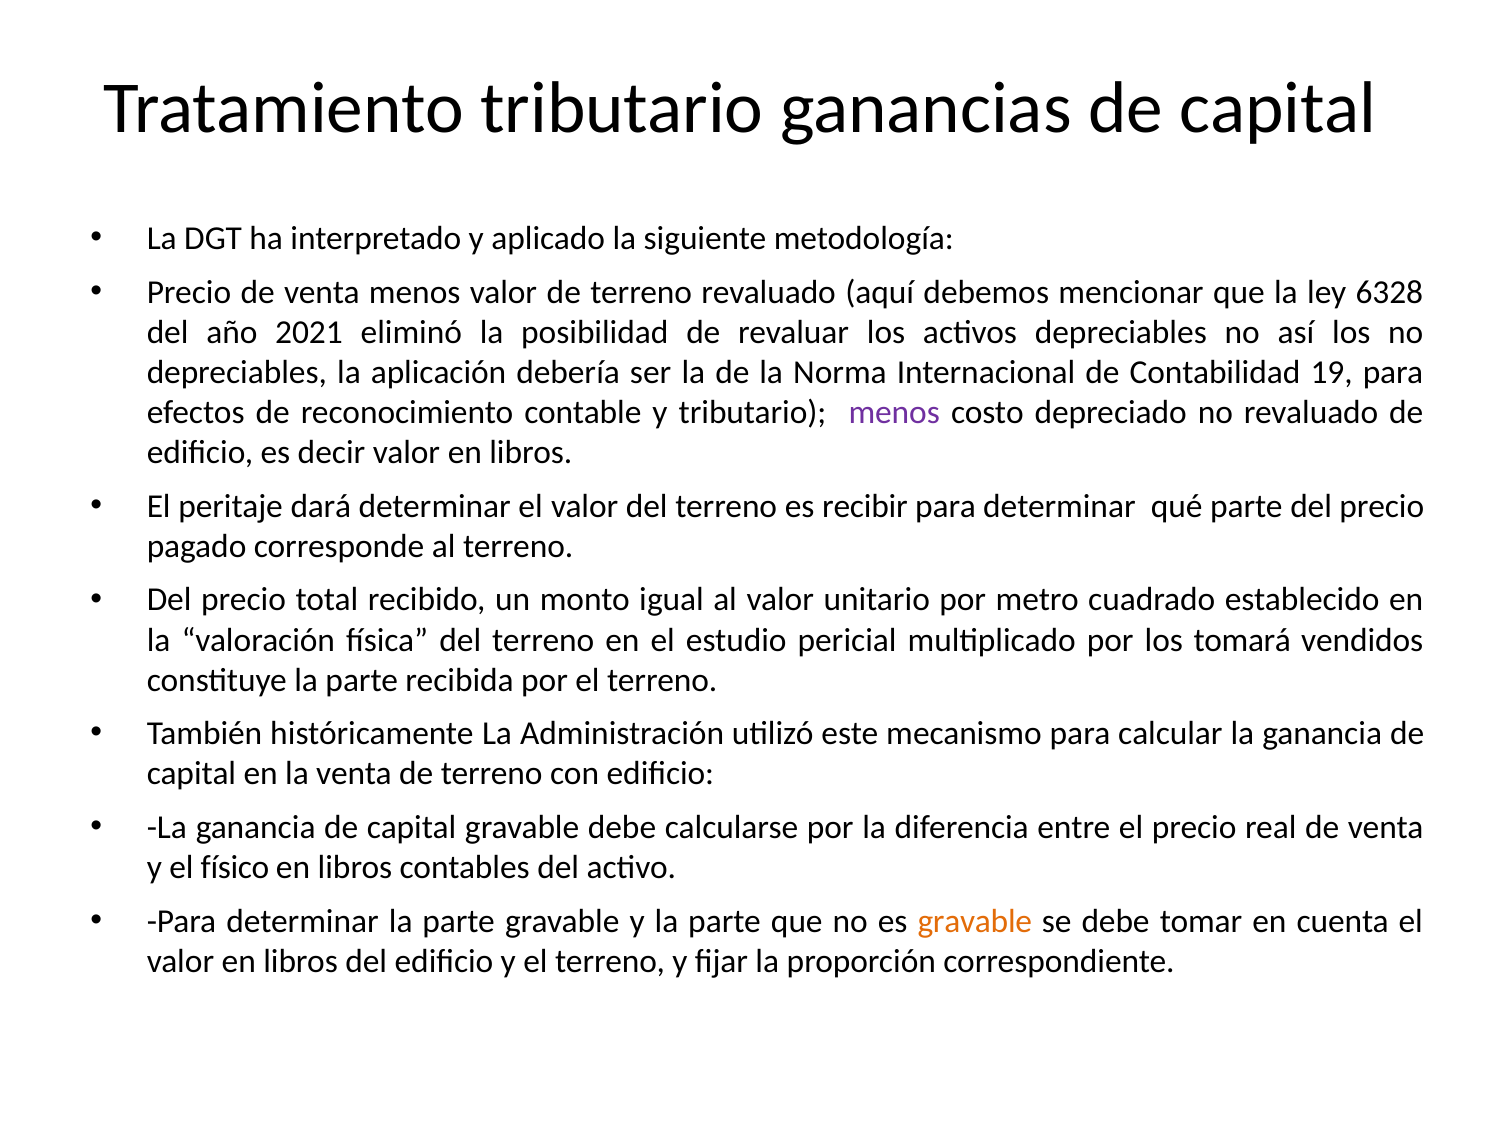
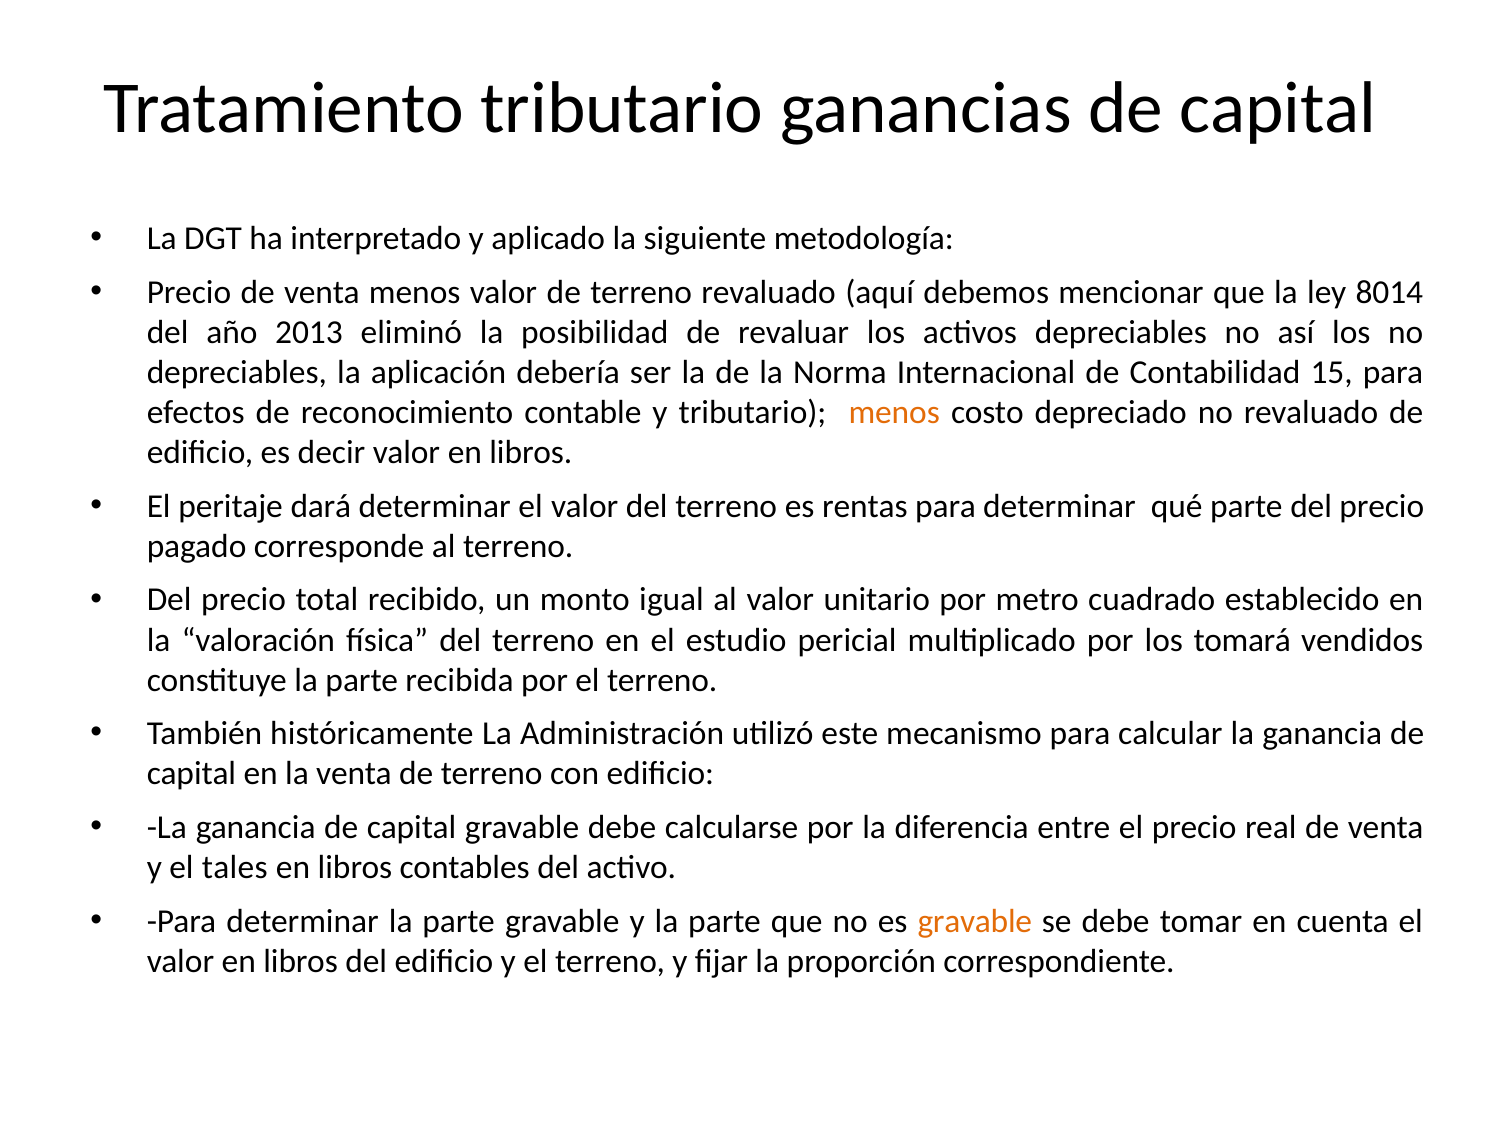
6328: 6328 -> 8014 (1389, 292)
2021: 2021 -> 2013 (309, 333)
19: 19 -> 15 (1332, 373)
menos colour: purple -> orange (894, 413)
recibir: recibir -> rentas (865, 507)
físico: físico -> tales (235, 868)
